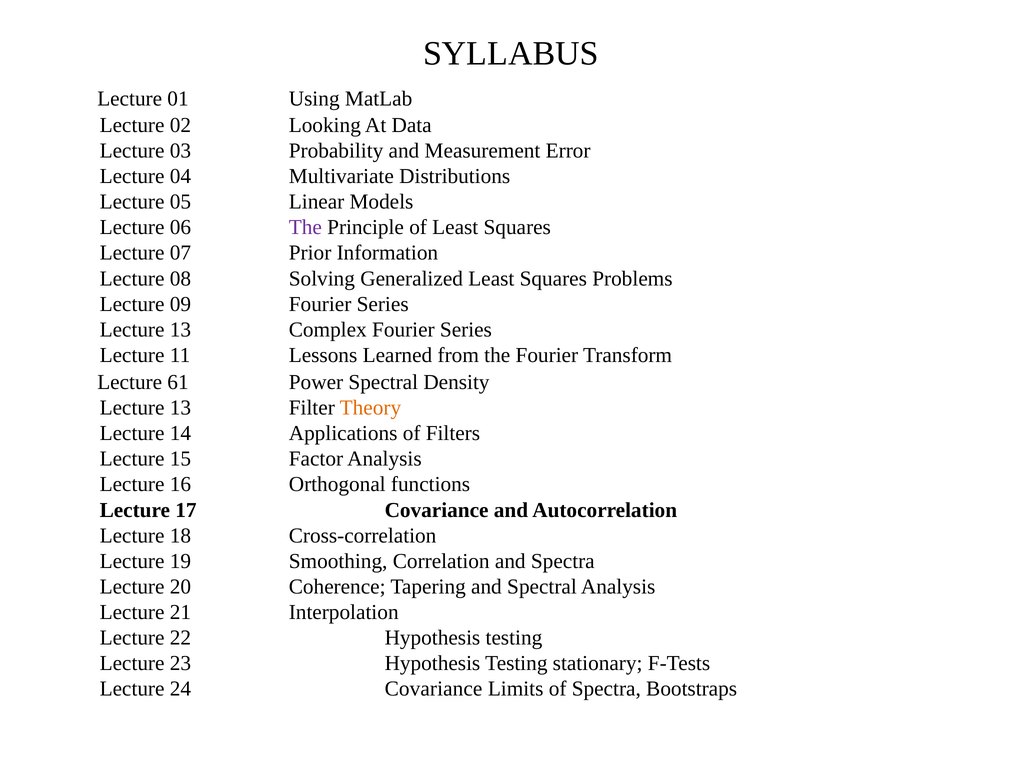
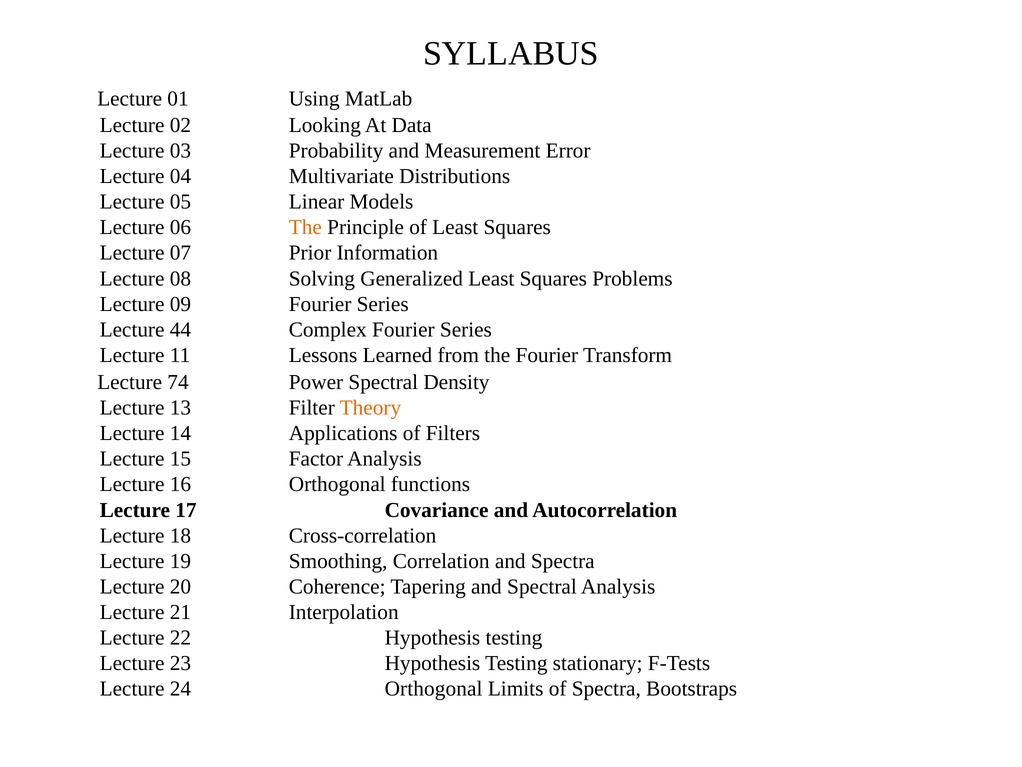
The colour: purple -> orange (305, 227)
13: 13 -> 44 (180, 329)
61: 61 -> 74 (178, 382)
24 Covariance: Covariance -> Orthogonal (434, 688)
